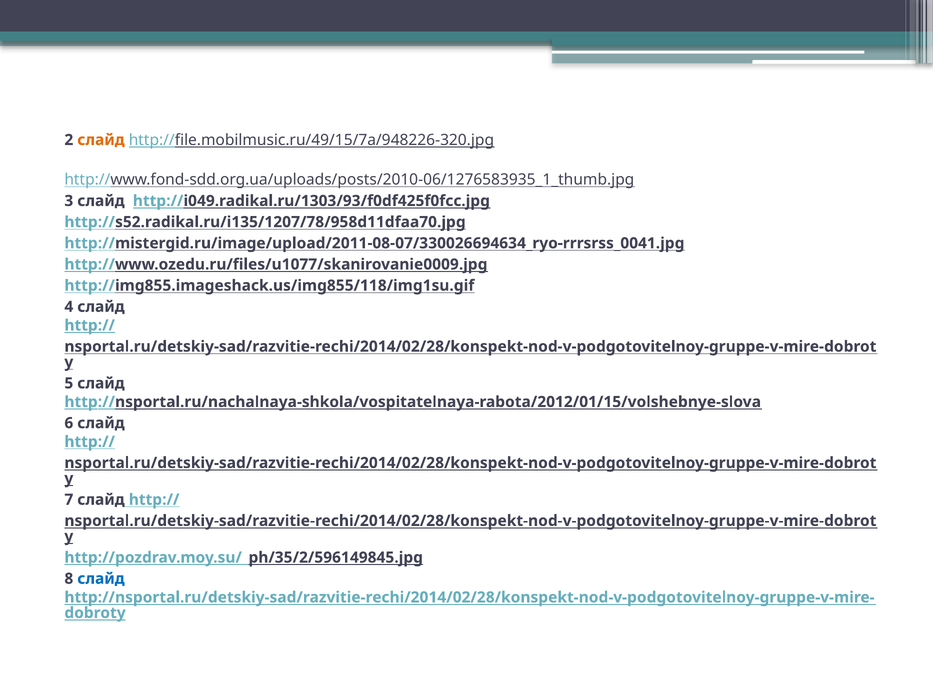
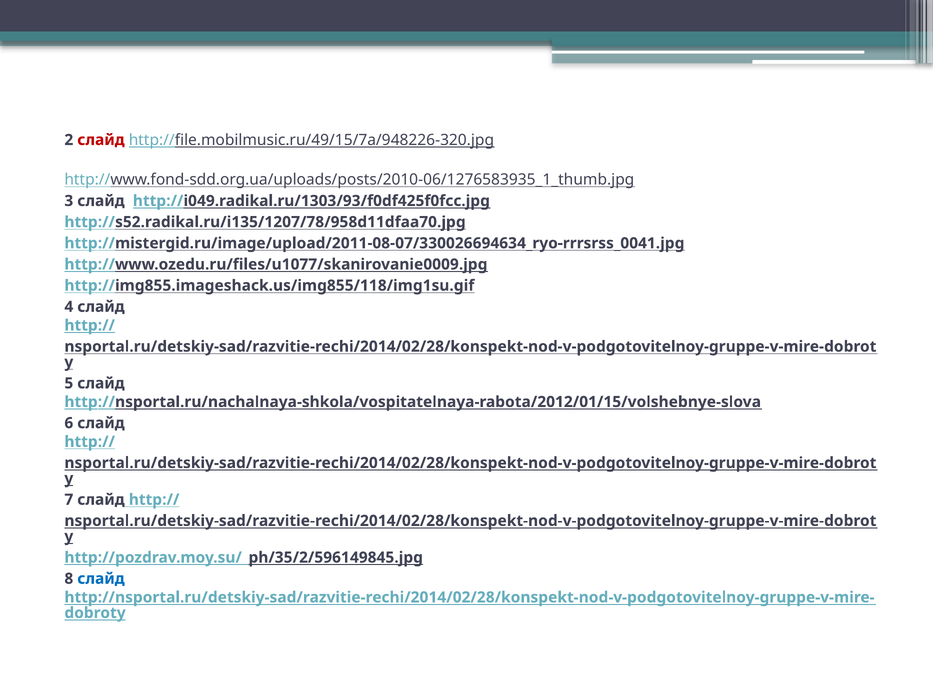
слайд colour: orange -> red (101, 140)
